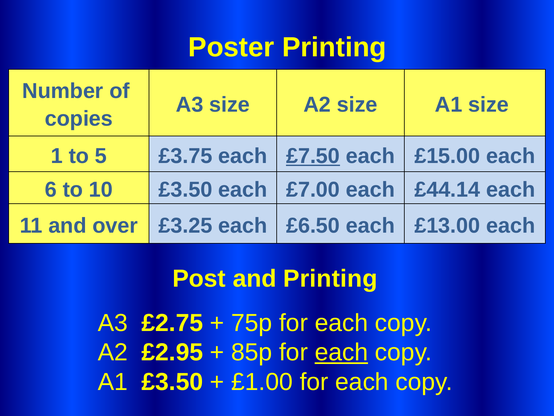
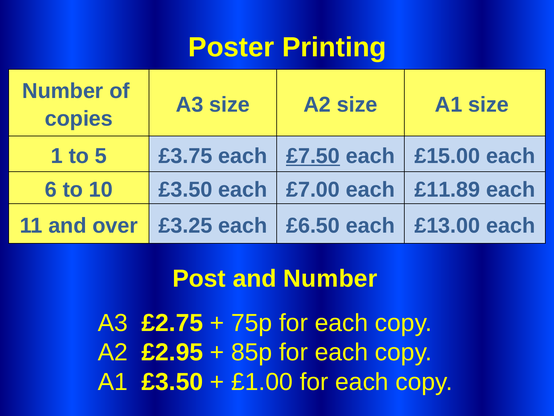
£44.14: £44.14 -> £11.89 (447, 189)
and Printing: Printing -> Number (330, 278)
each underline: present -> none (341, 352)
